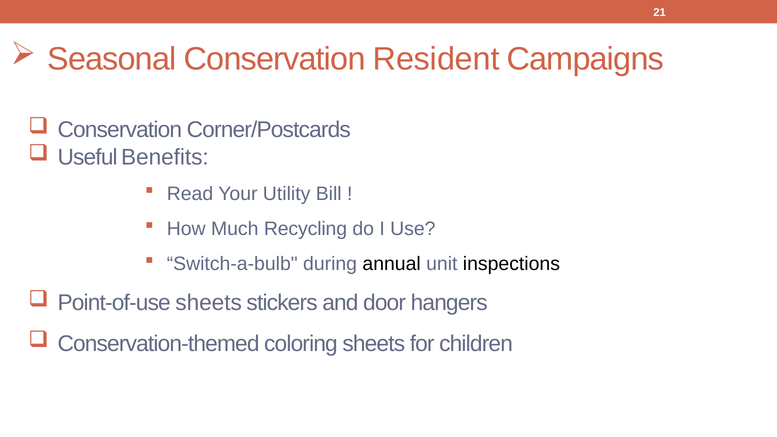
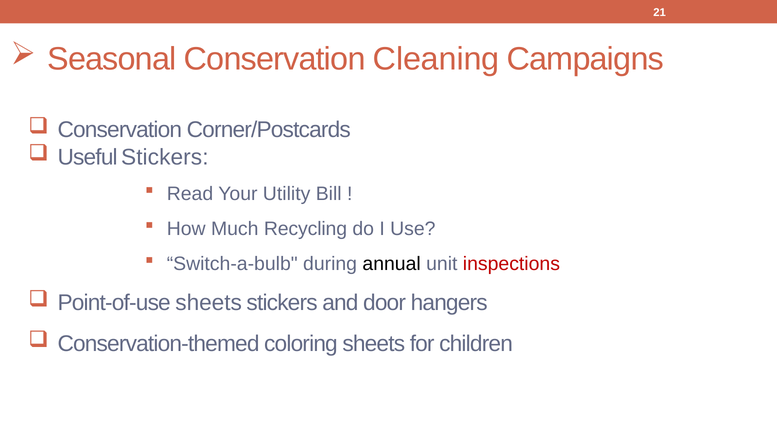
Resident: Resident -> Cleaning (436, 59)
Useful Benefits: Benefits -> Stickers (165, 157)
inspections colour: black -> red (511, 264)
